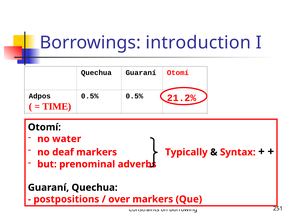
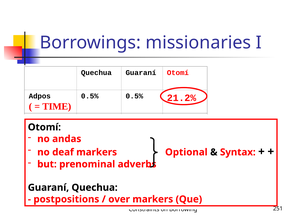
introduction: introduction -> missionaries (198, 43)
water: water -> andas (67, 139)
Typically: Typically -> Optional (186, 152)
